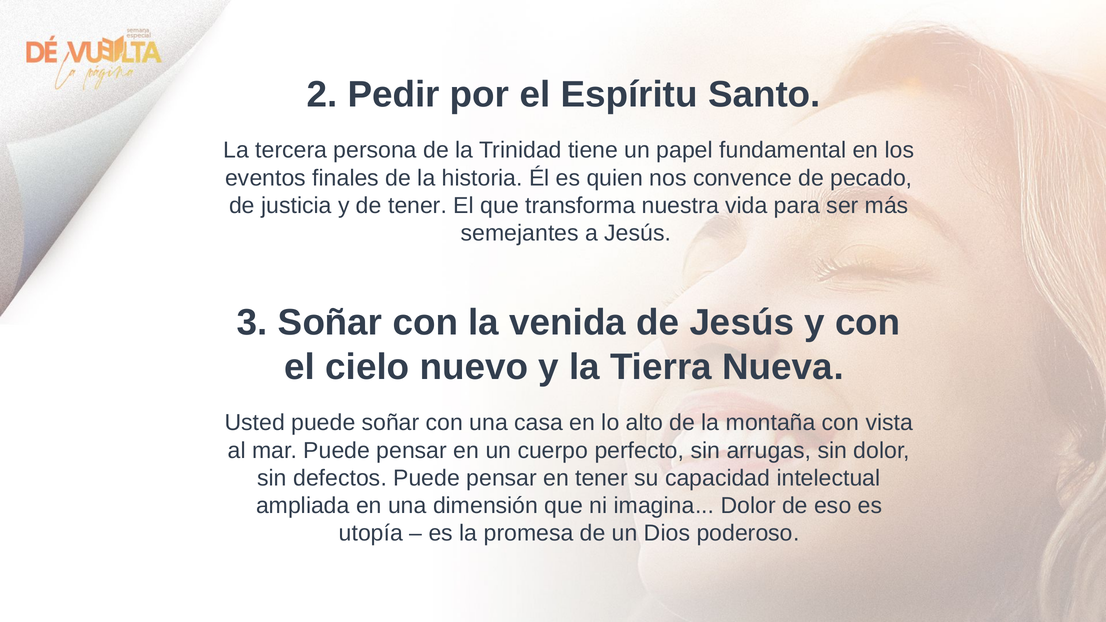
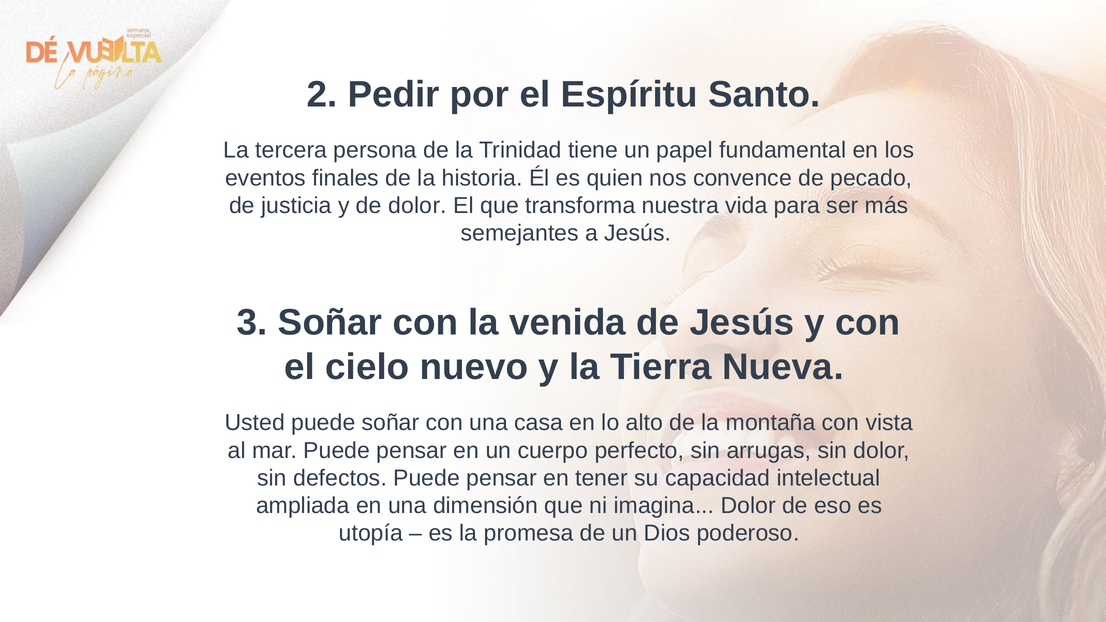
de tener: tener -> dolor (417, 206)
